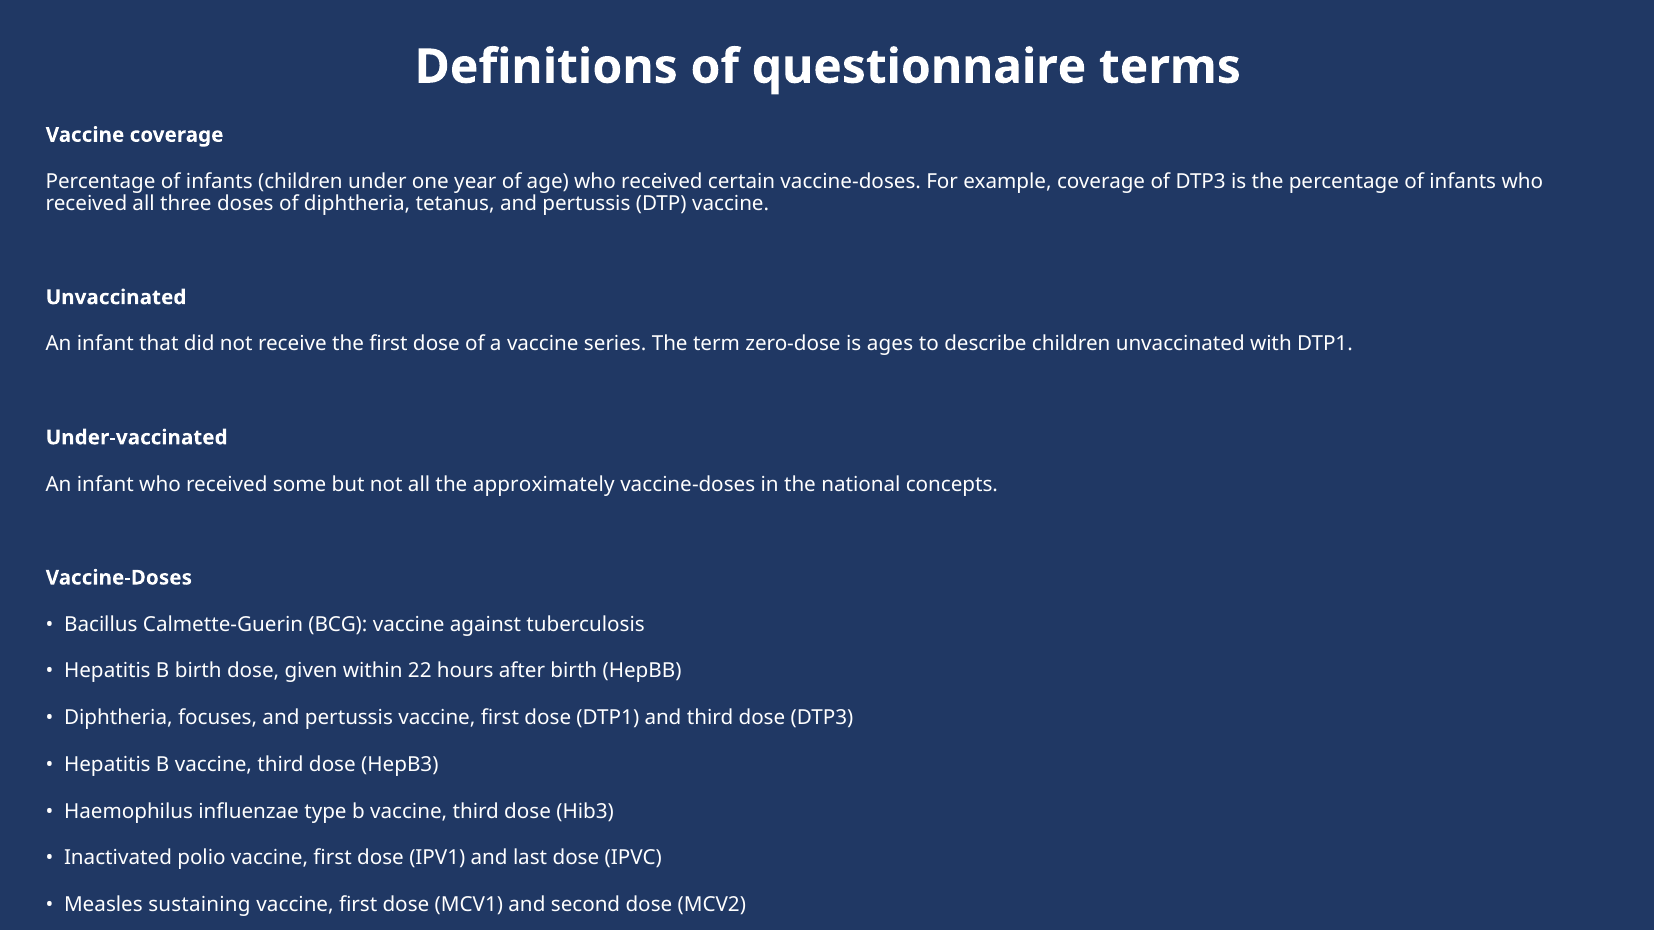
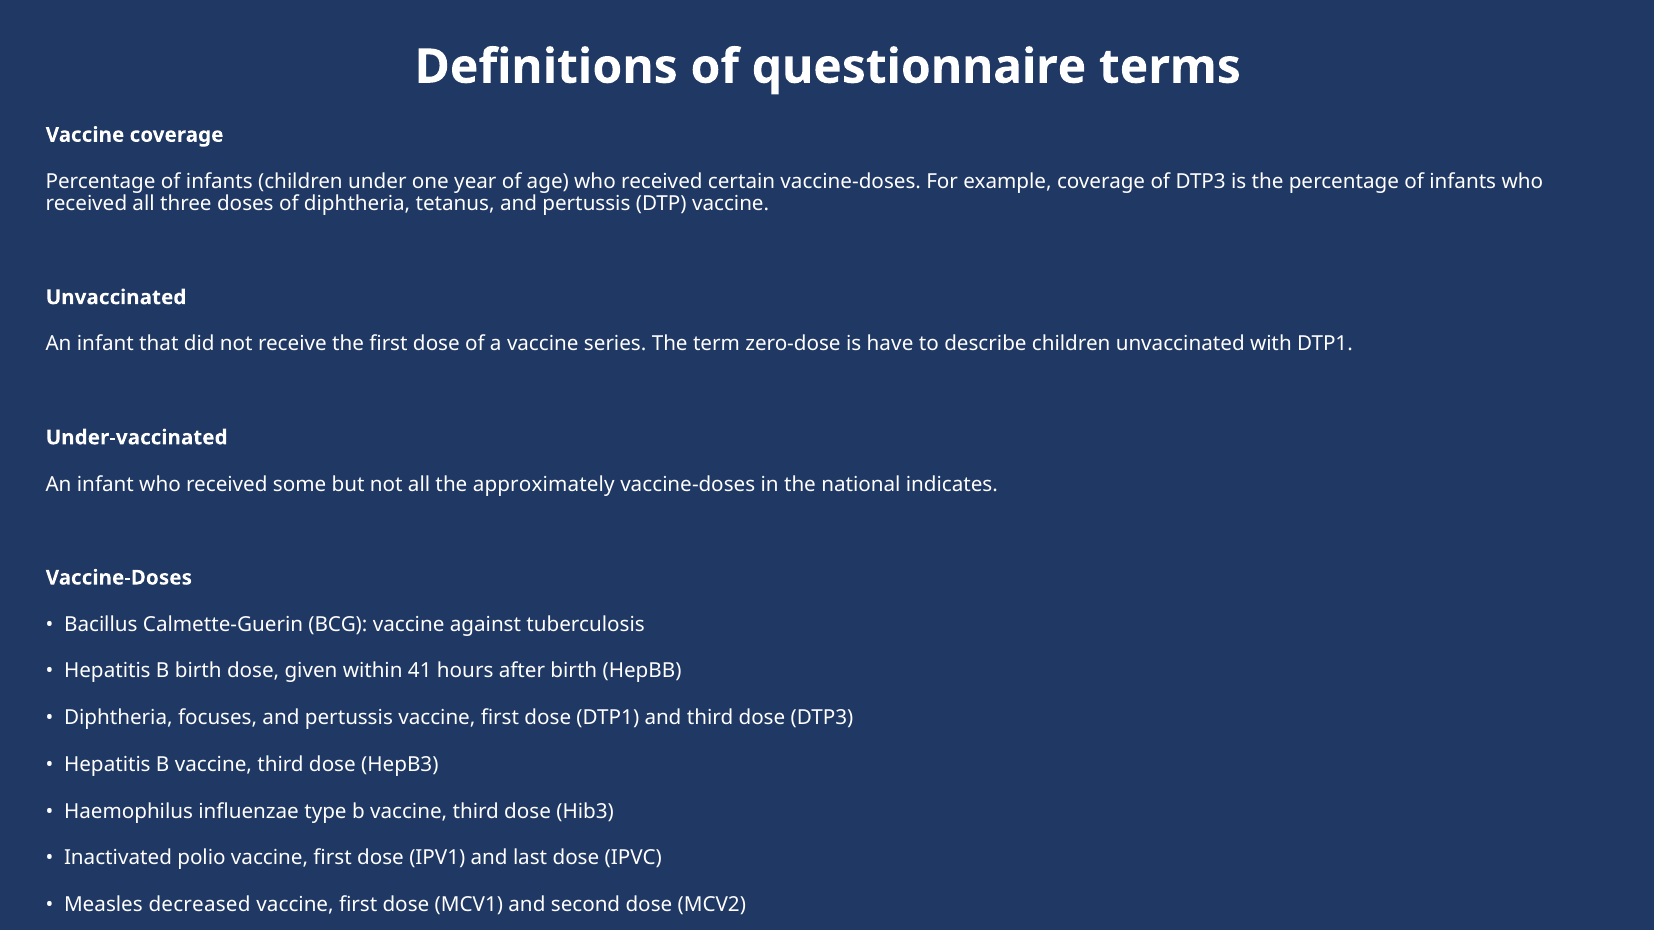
ages: ages -> have (890, 344)
concepts: concepts -> indicates (952, 484)
22: 22 -> 41 (420, 671)
sustaining: sustaining -> decreased (199, 905)
